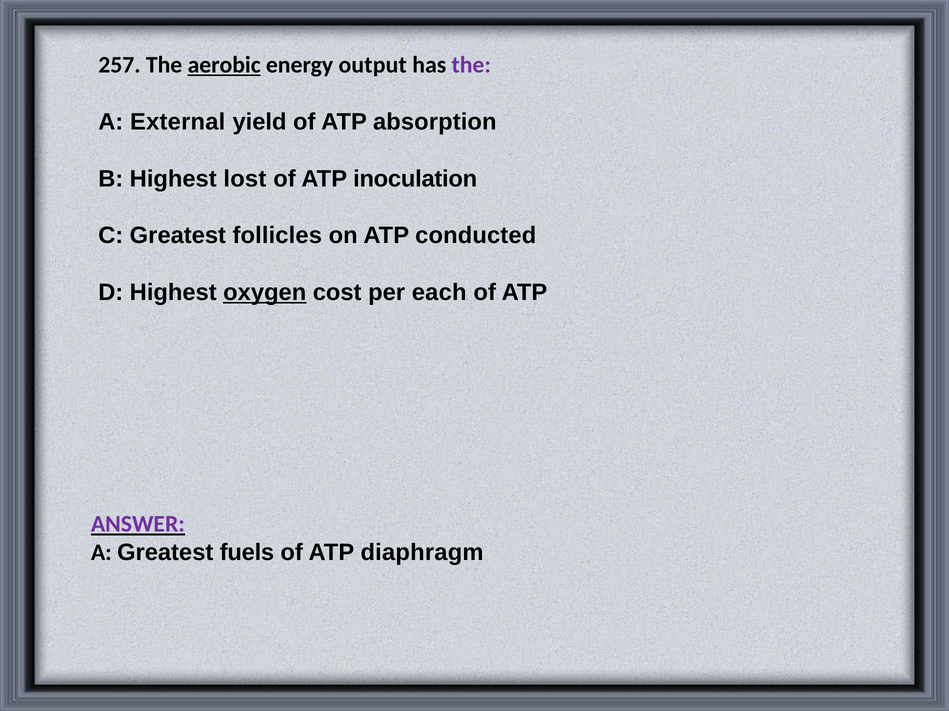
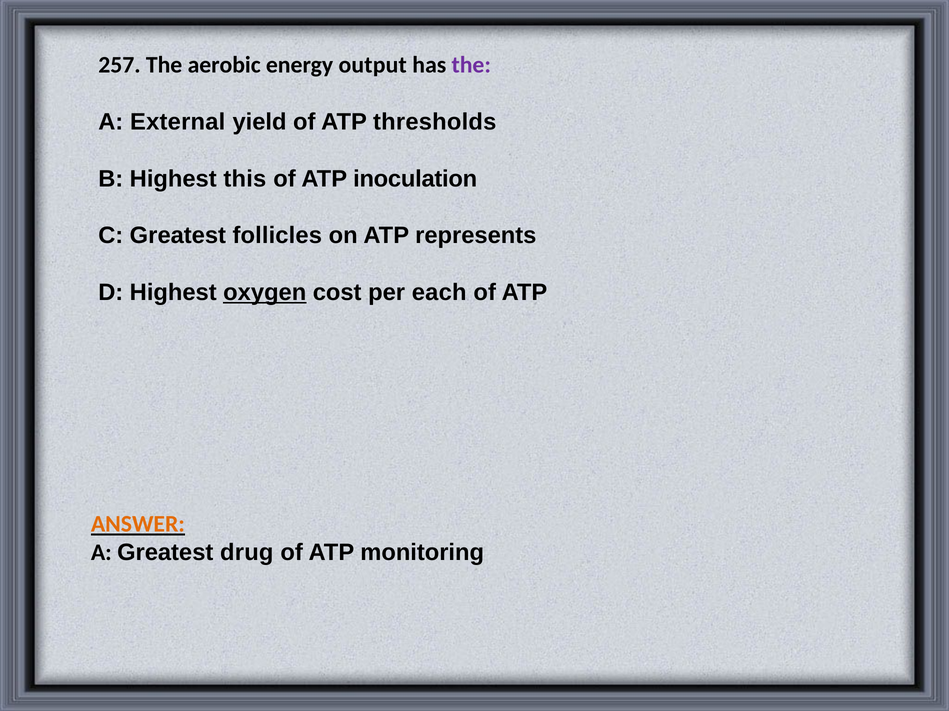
aerobic underline: present -> none (224, 65)
absorption: absorption -> thresholds (435, 122)
lost: lost -> this (245, 179)
conducted: conducted -> represents (476, 236)
ANSWER colour: purple -> orange (138, 525)
fuels: fuels -> drug (247, 553)
diaphragm: diaphragm -> monitoring (422, 553)
